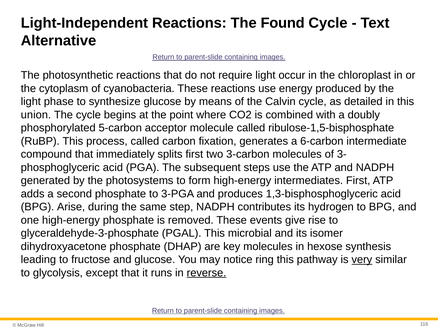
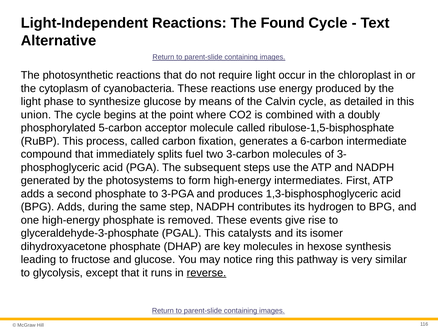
splits first: first -> fuel (194, 154)
BPG Arise: Arise -> Adds (71, 207)
microbial: microbial -> catalysts (250, 233)
very underline: present -> none (362, 259)
